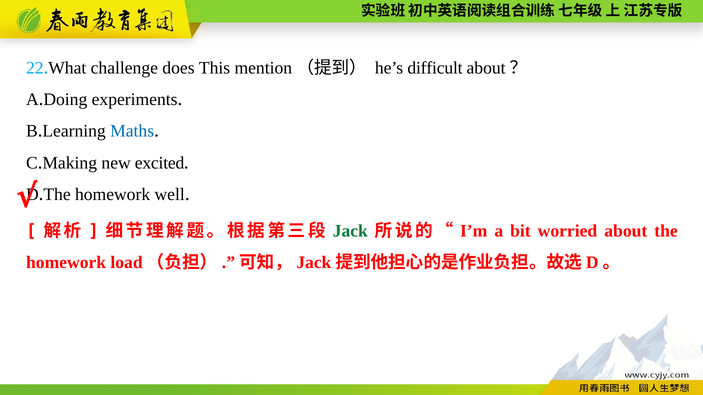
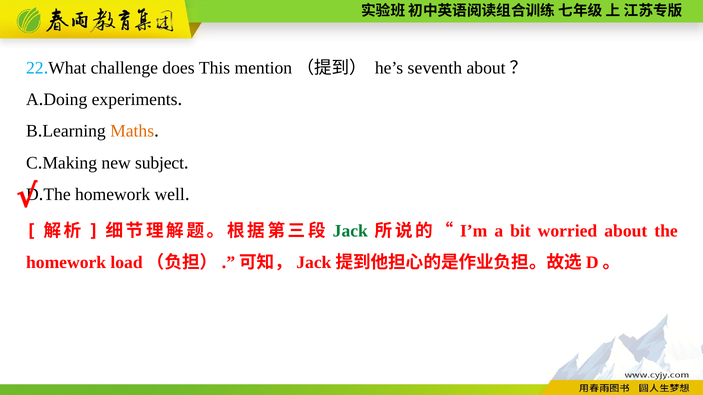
difficult: difficult -> seventh (435, 68)
Maths colour: blue -> orange (132, 131)
excited: excited -> subject (160, 163)
